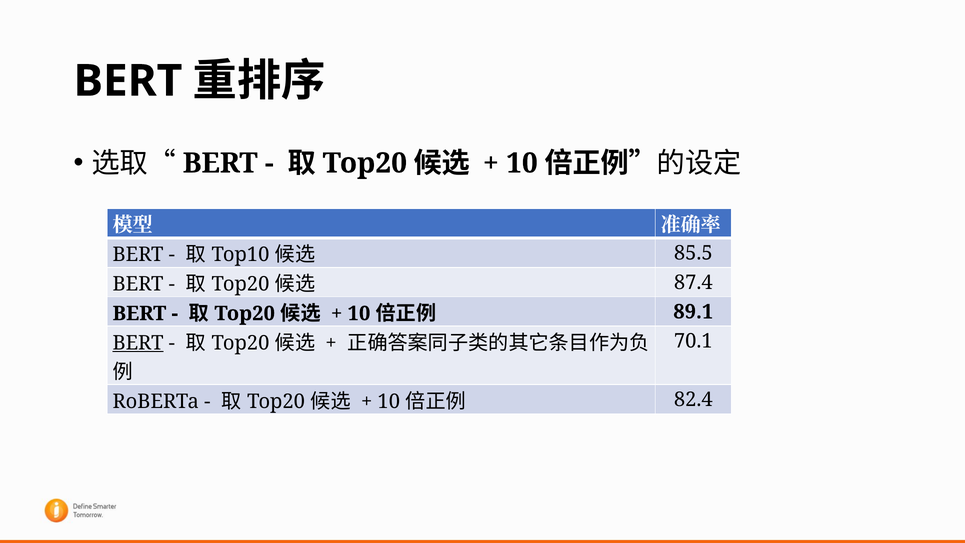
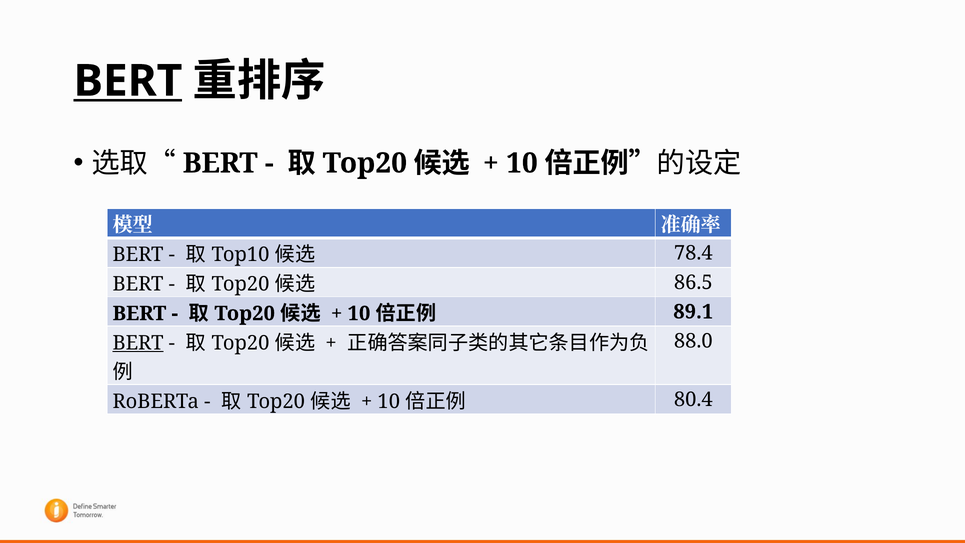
BERT underline: none -> present (128, 81)
85.5: 85.5 -> 78.4 (693, 253)
87.4: 87.4 -> 86.5 (693, 282)
70.1: 70.1 -> 88.0 (693, 341)
82.4: 82.4 -> 80.4 (693, 399)
